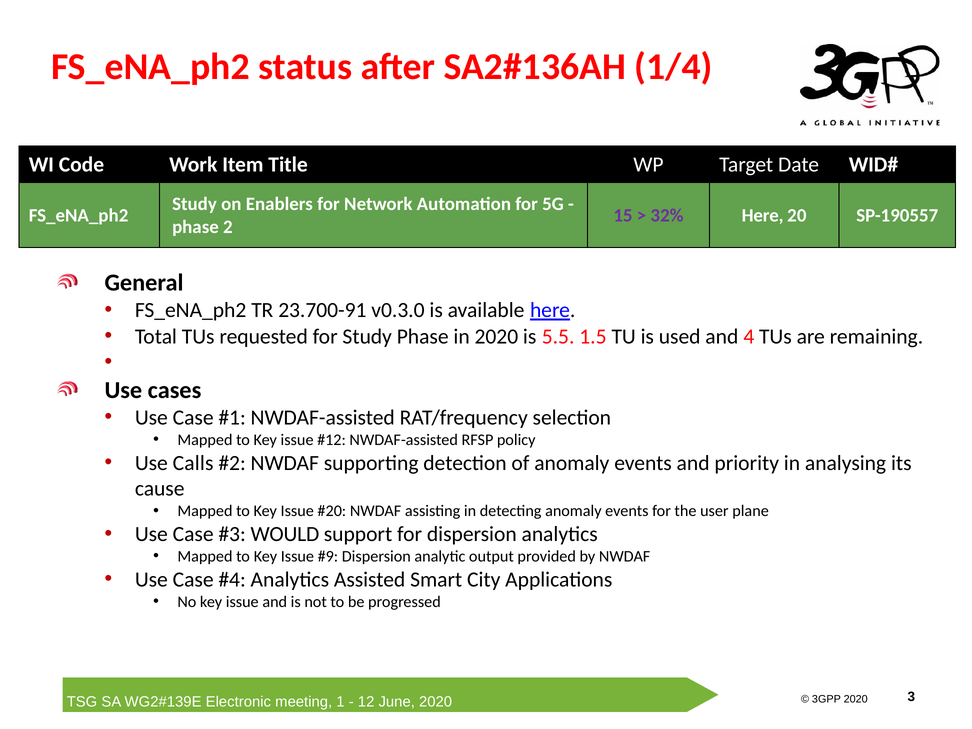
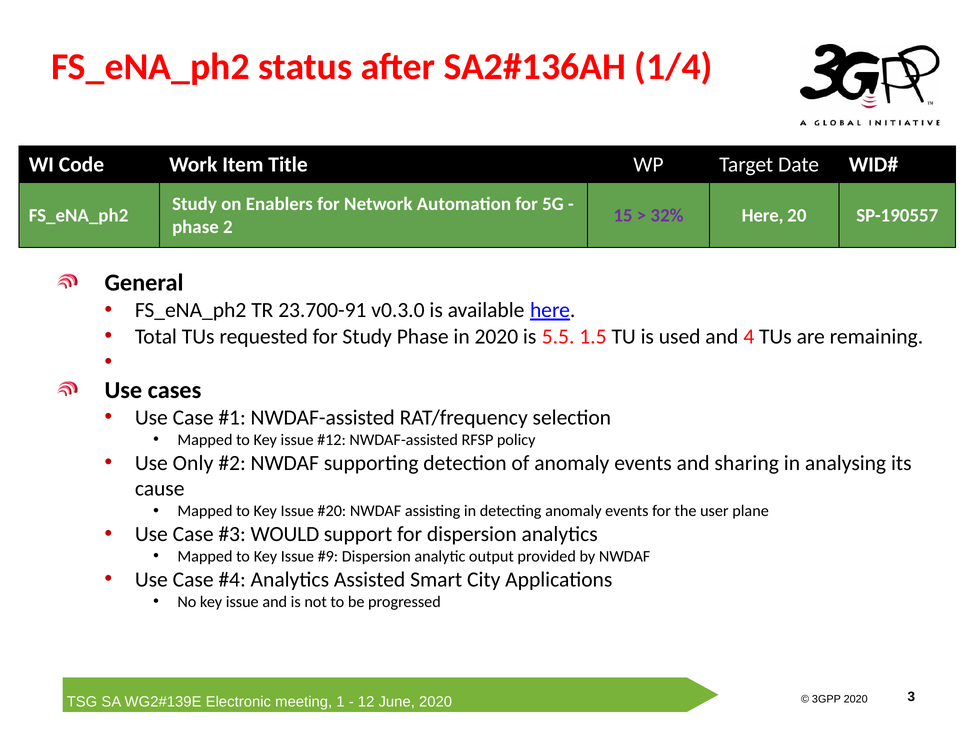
Calls: Calls -> Only (193, 463)
priority: priority -> sharing (747, 463)
